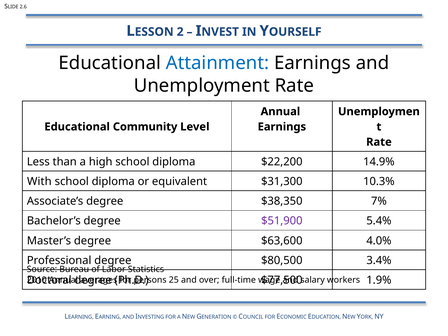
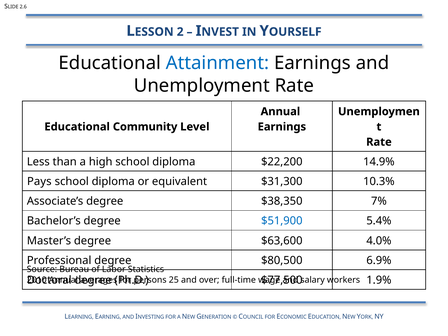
With: With -> Pays (39, 181)
$51,900 colour: purple -> blue (282, 221)
3.4%: 3.4% -> 6.9% (379, 260)
